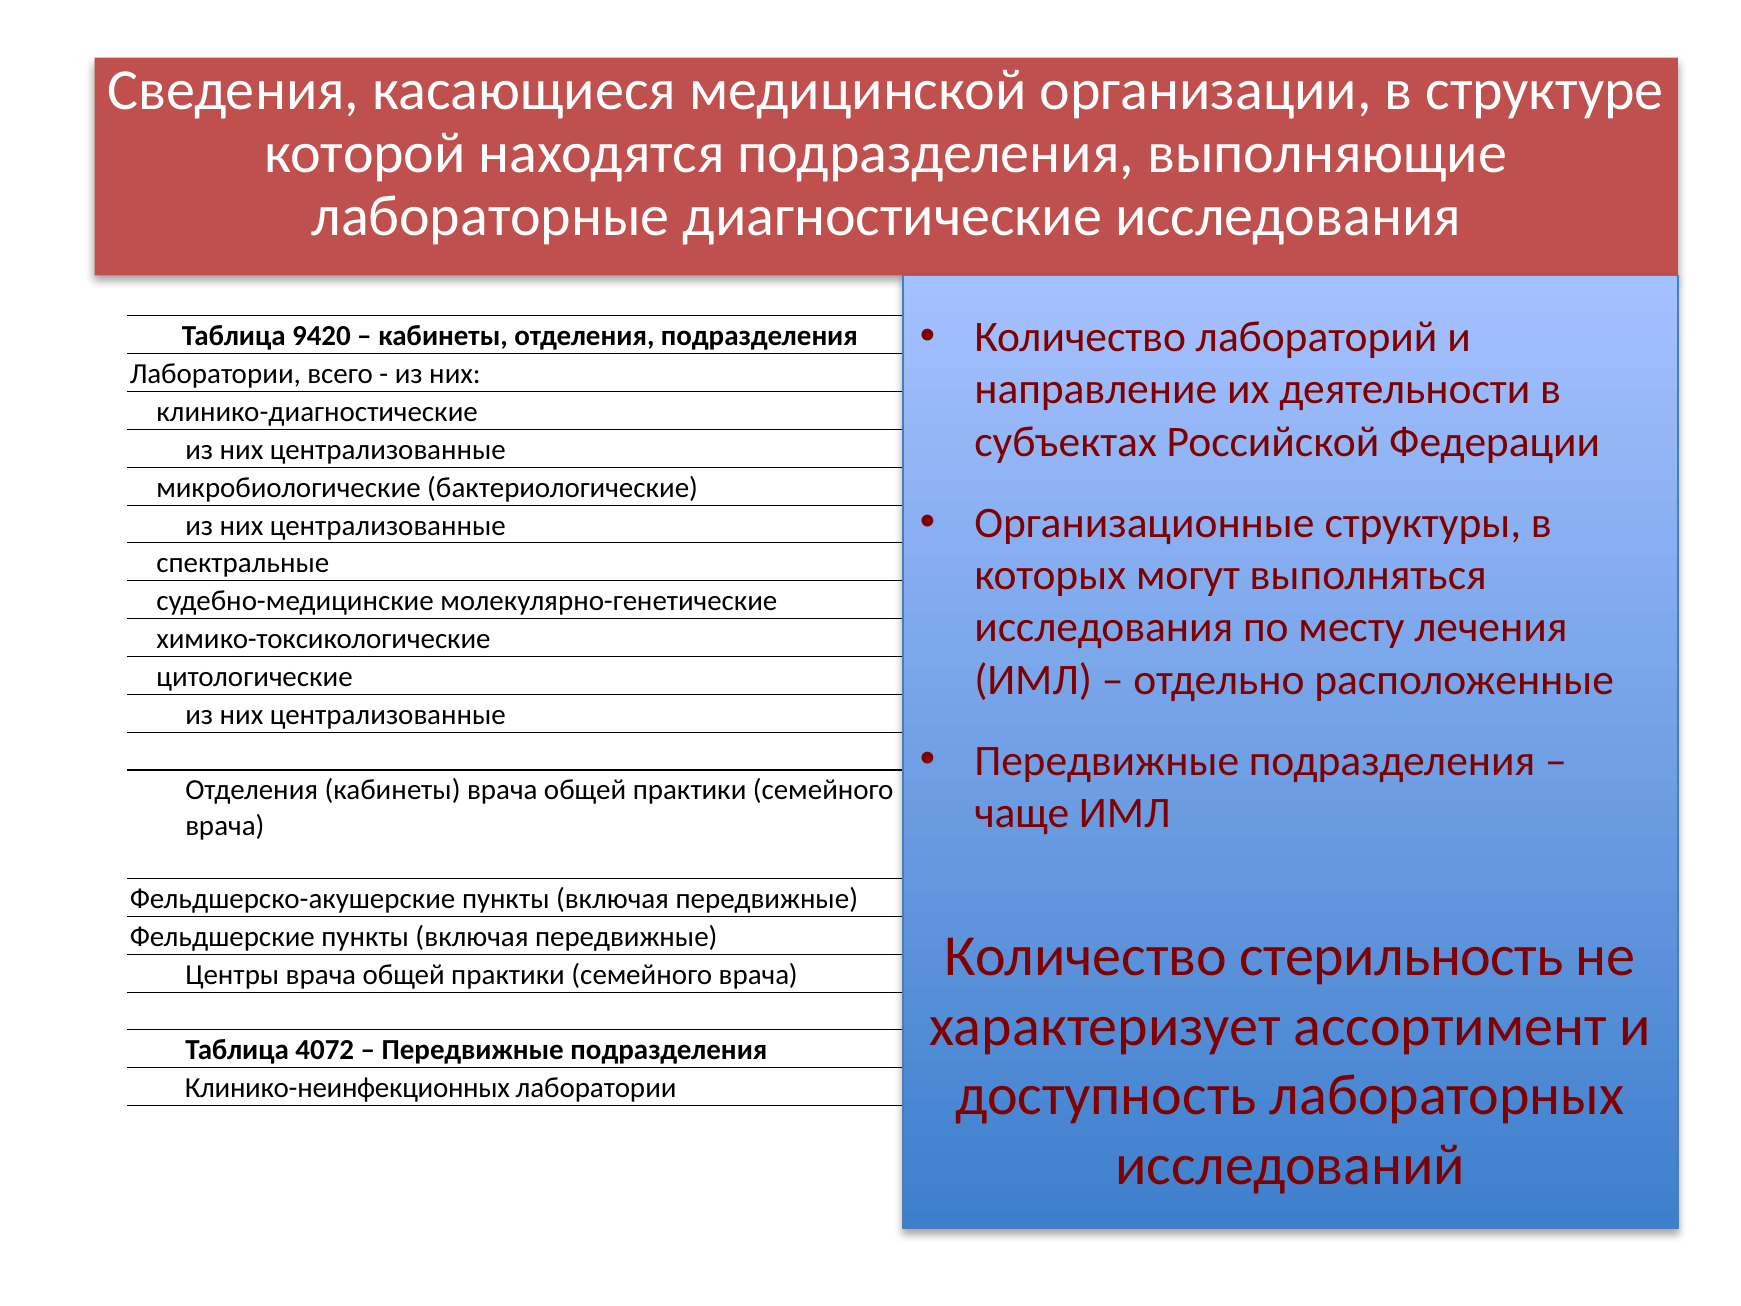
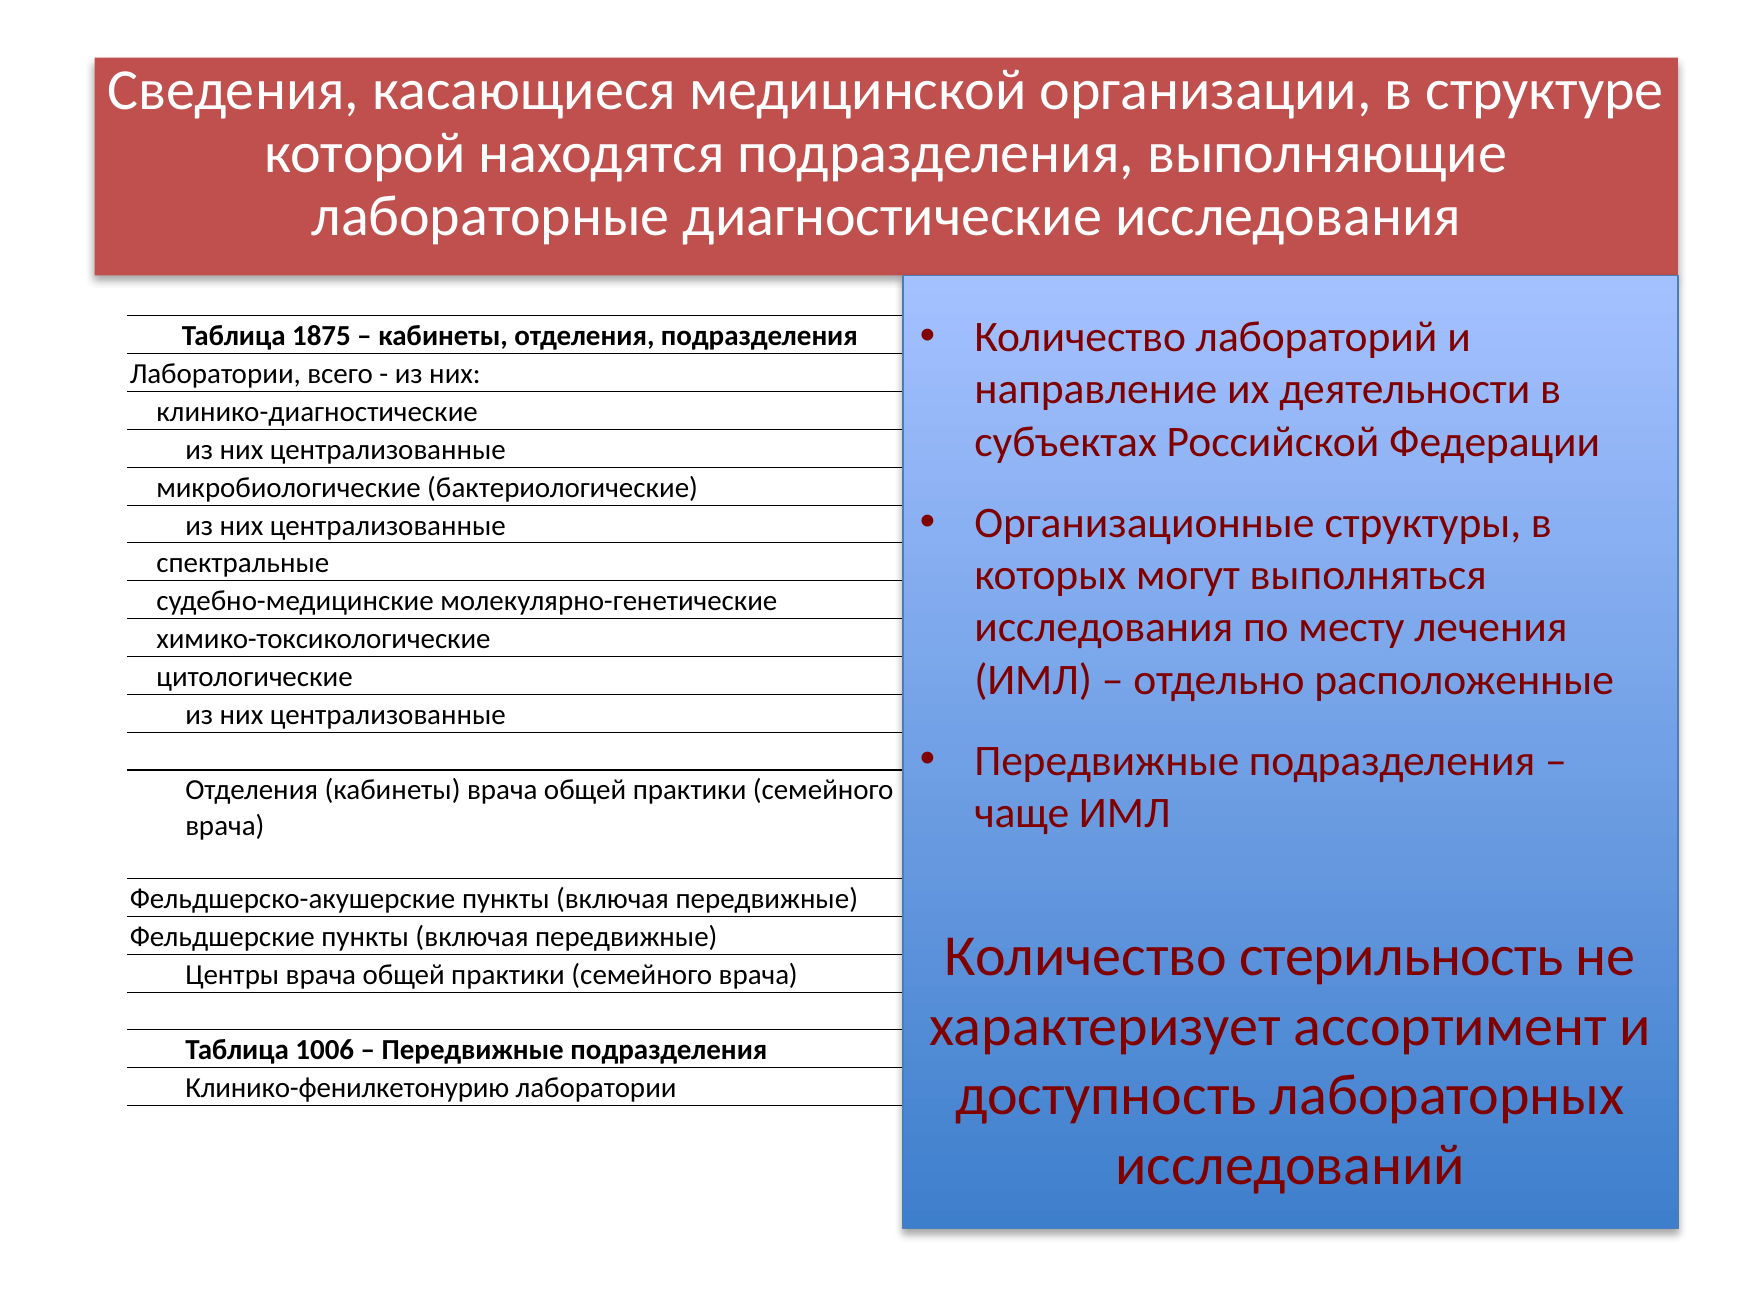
9420: 9420 -> 1875 (321, 336)
4072: 4072 -> 1006 (325, 1050)
Клинико-неинфекционных: Клинико-неинфекционных -> Клинико-фенилкетонурию (347, 1088)
